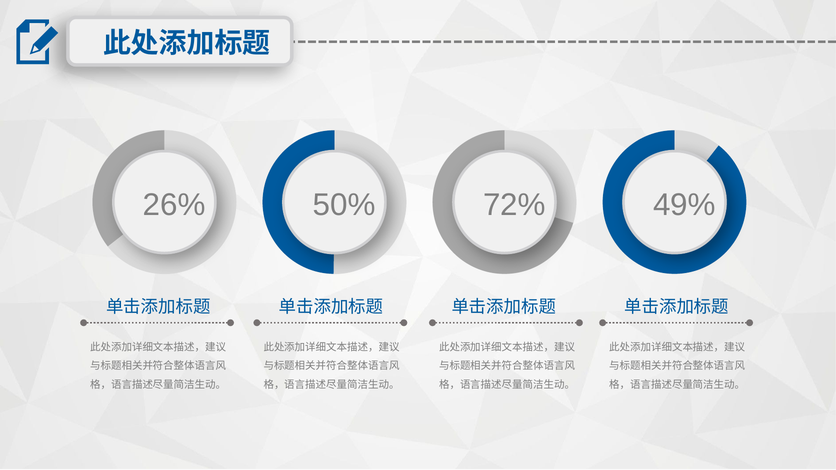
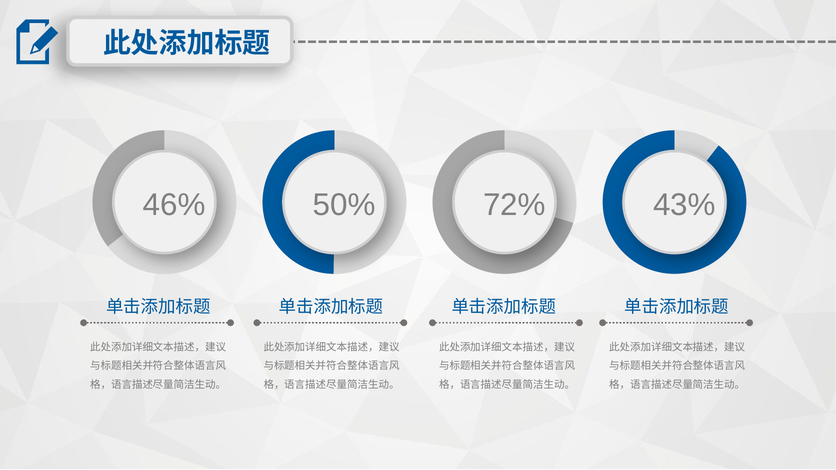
26%: 26% -> 46% (174, 205)
49%: 49% -> 43% (684, 205)
